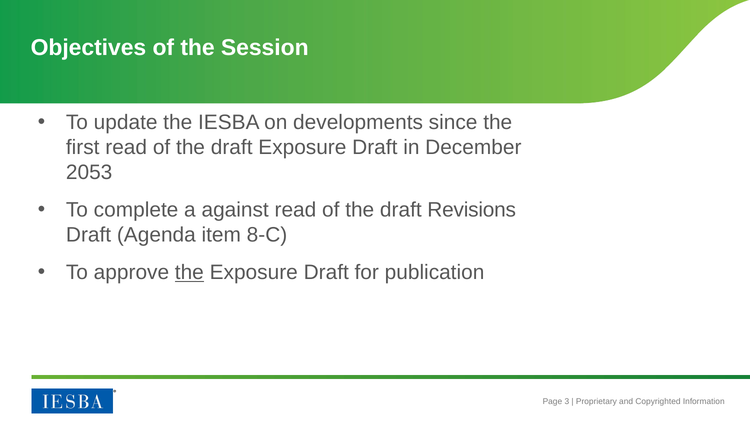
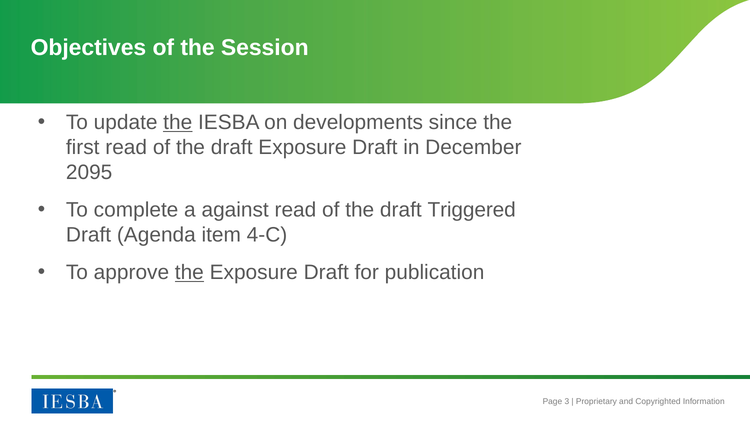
the underline: none -> present (178, 122)
2053: 2053 -> 2095 (89, 172)
Revisions: Revisions -> Triggered (472, 210)
8-C: 8-C -> 4-C (267, 235)
